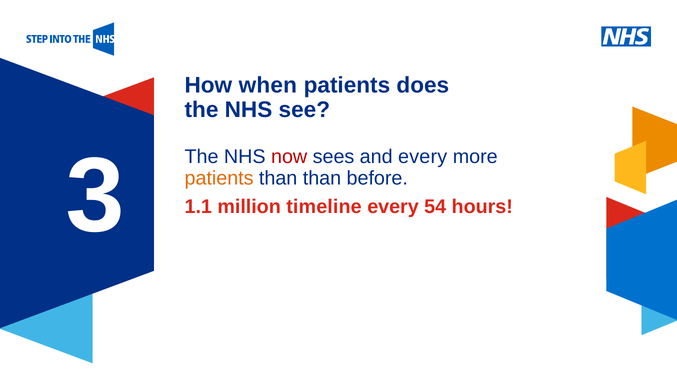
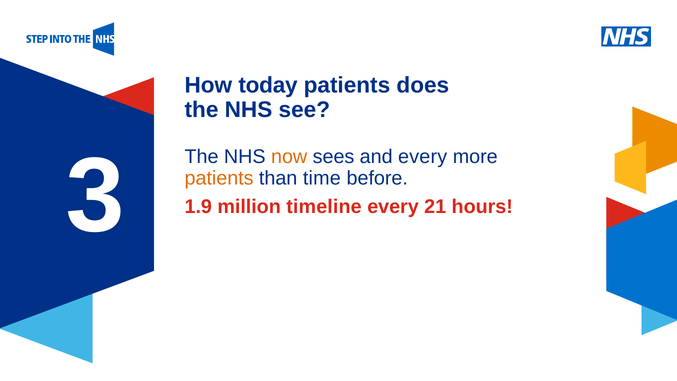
when: when -> today (268, 85)
now colour: red -> orange (289, 157)
than than: than -> time (322, 178)
1.1: 1.1 -> 1.9 (198, 206)
54: 54 -> 21 (435, 206)
